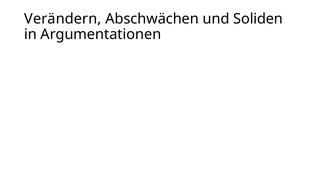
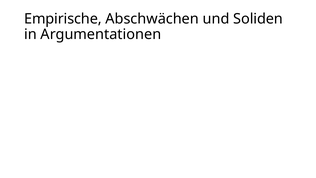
Verändern: Verändern -> Empirische (63, 19)
